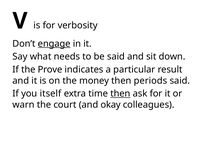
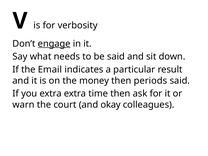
Prove: Prove -> Email (50, 70)
you itself: itself -> extra (51, 94)
then underline: present -> none (120, 94)
